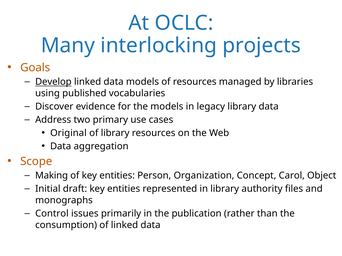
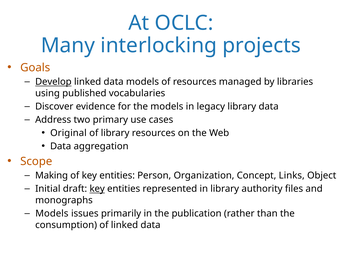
Carol: Carol -> Links (292, 176)
key underline: none -> present (97, 189)
Control: Control -> Models (52, 214)
